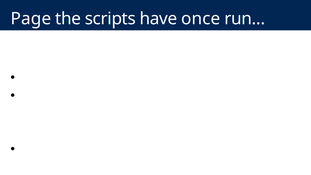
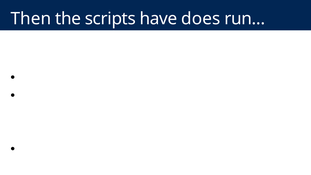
Page: Page -> Then (31, 19)
once: once -> does (201, 19)
